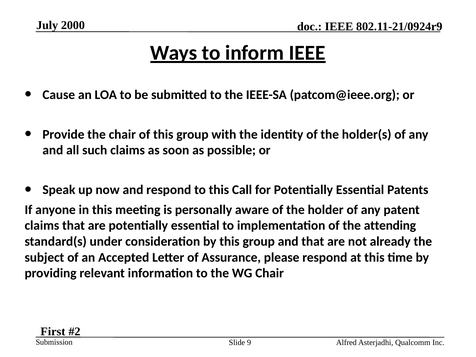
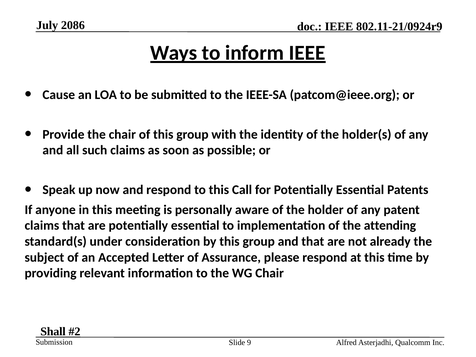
2000: 2000 -> 2086 (73, 25)
First: First -> Shall (53, 332)
